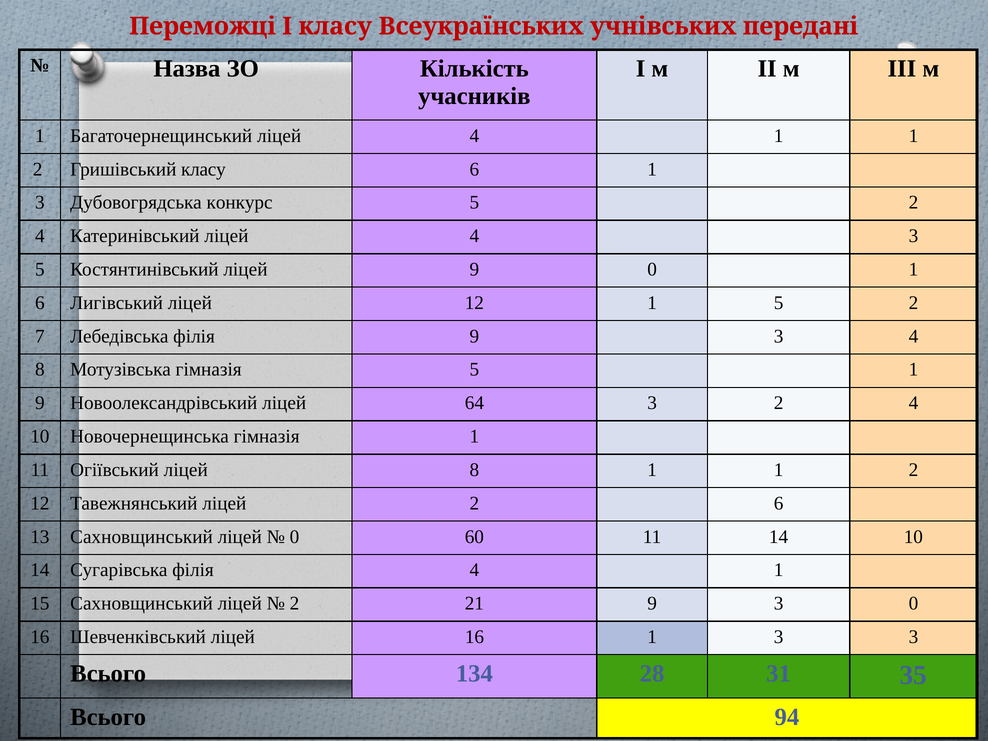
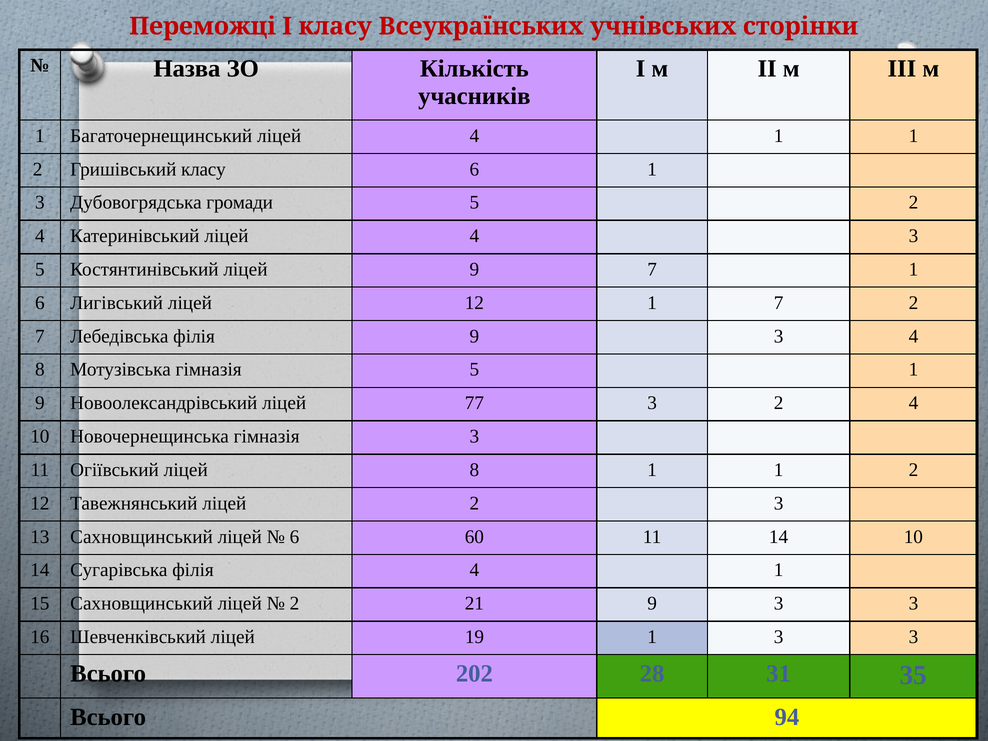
передані: передані -> сторінки (801, 26)
конкурс: конкурс -> громади (240, 203)
9 0: 0 -> 7 (652, 269)
1 5: 5 -> 7 (779, 303)
64: 64 -> 77 (474, 403)
гімназія 1: 1 -> 3 (474, 436)
2 6: 6 -> 3 (779, 503)
0: 0 -> 6 (295, 537)
9 3 0: 0 -> 3 (913, 604)
ліцей 16: 16 -> 19 (475, 637)
134: 134 -> 202 (474, 673)
